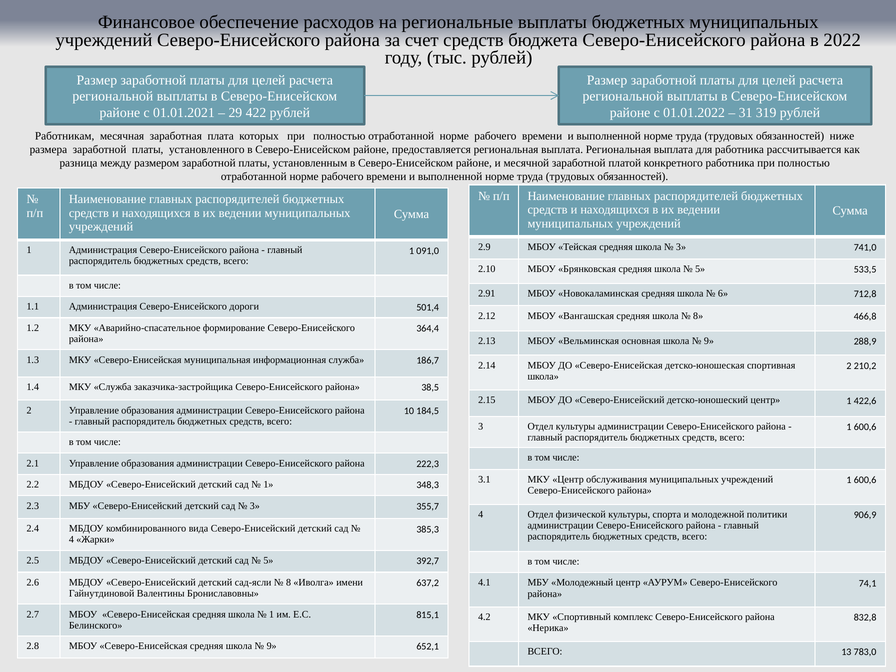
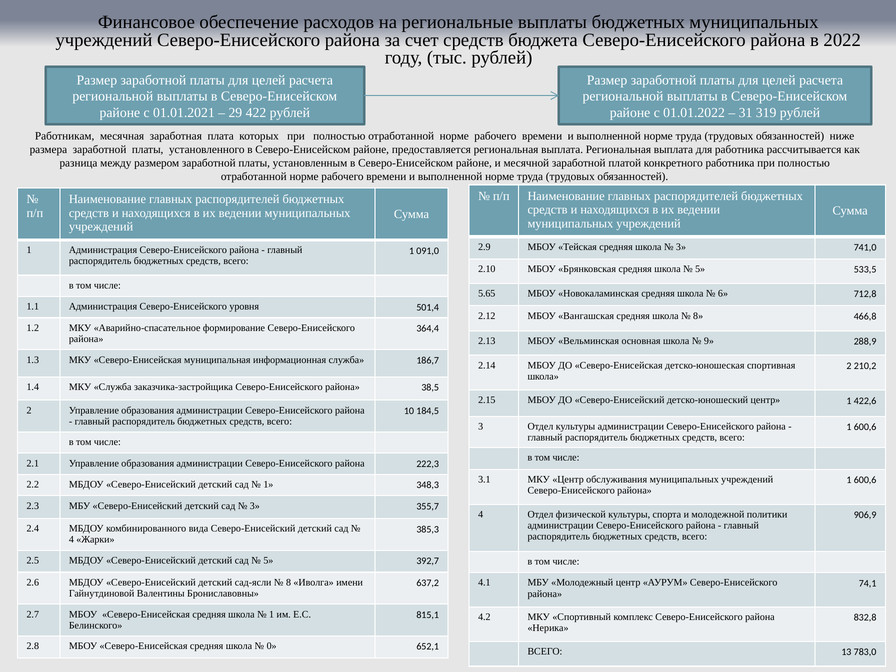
2.91: 2.91 -> 5.65 (487, 294)
дороги: дороги -> уровня (244, 307)
9: 9 -> 0 (272, 646)
